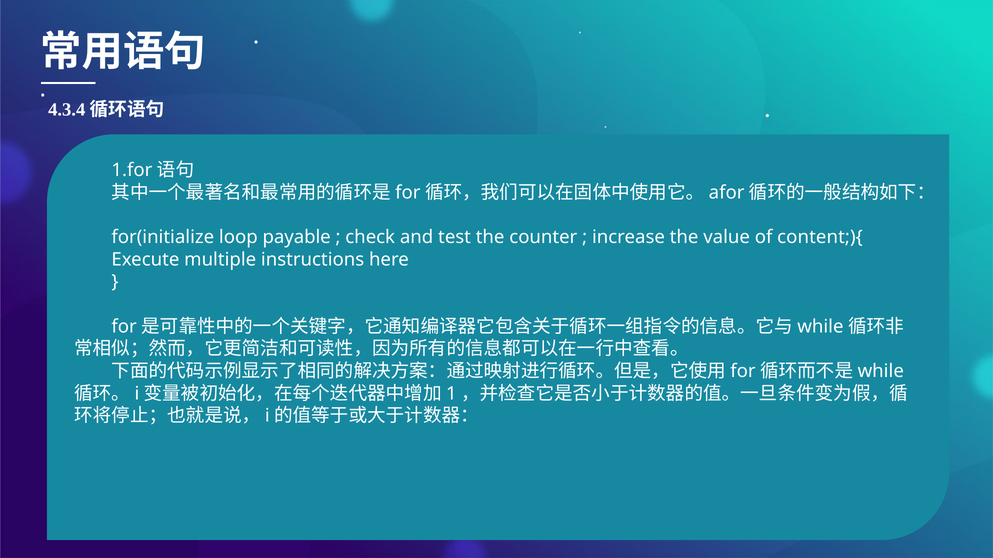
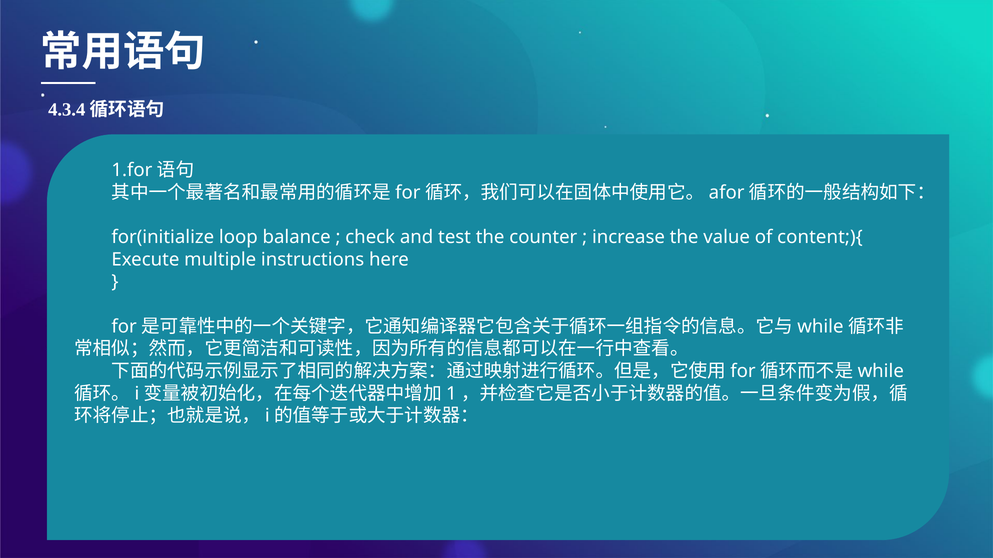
payable: payable -> balance (297, 237)
